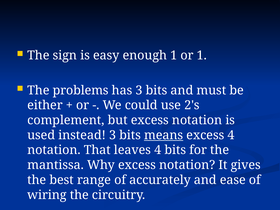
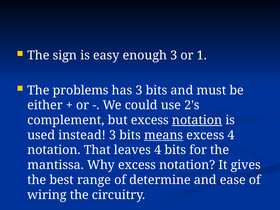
enough 1: 1 -> 3 (174, 55)
notation underline: none -> present (197, 120)
accurately: accurately -> determine (160, 180)
